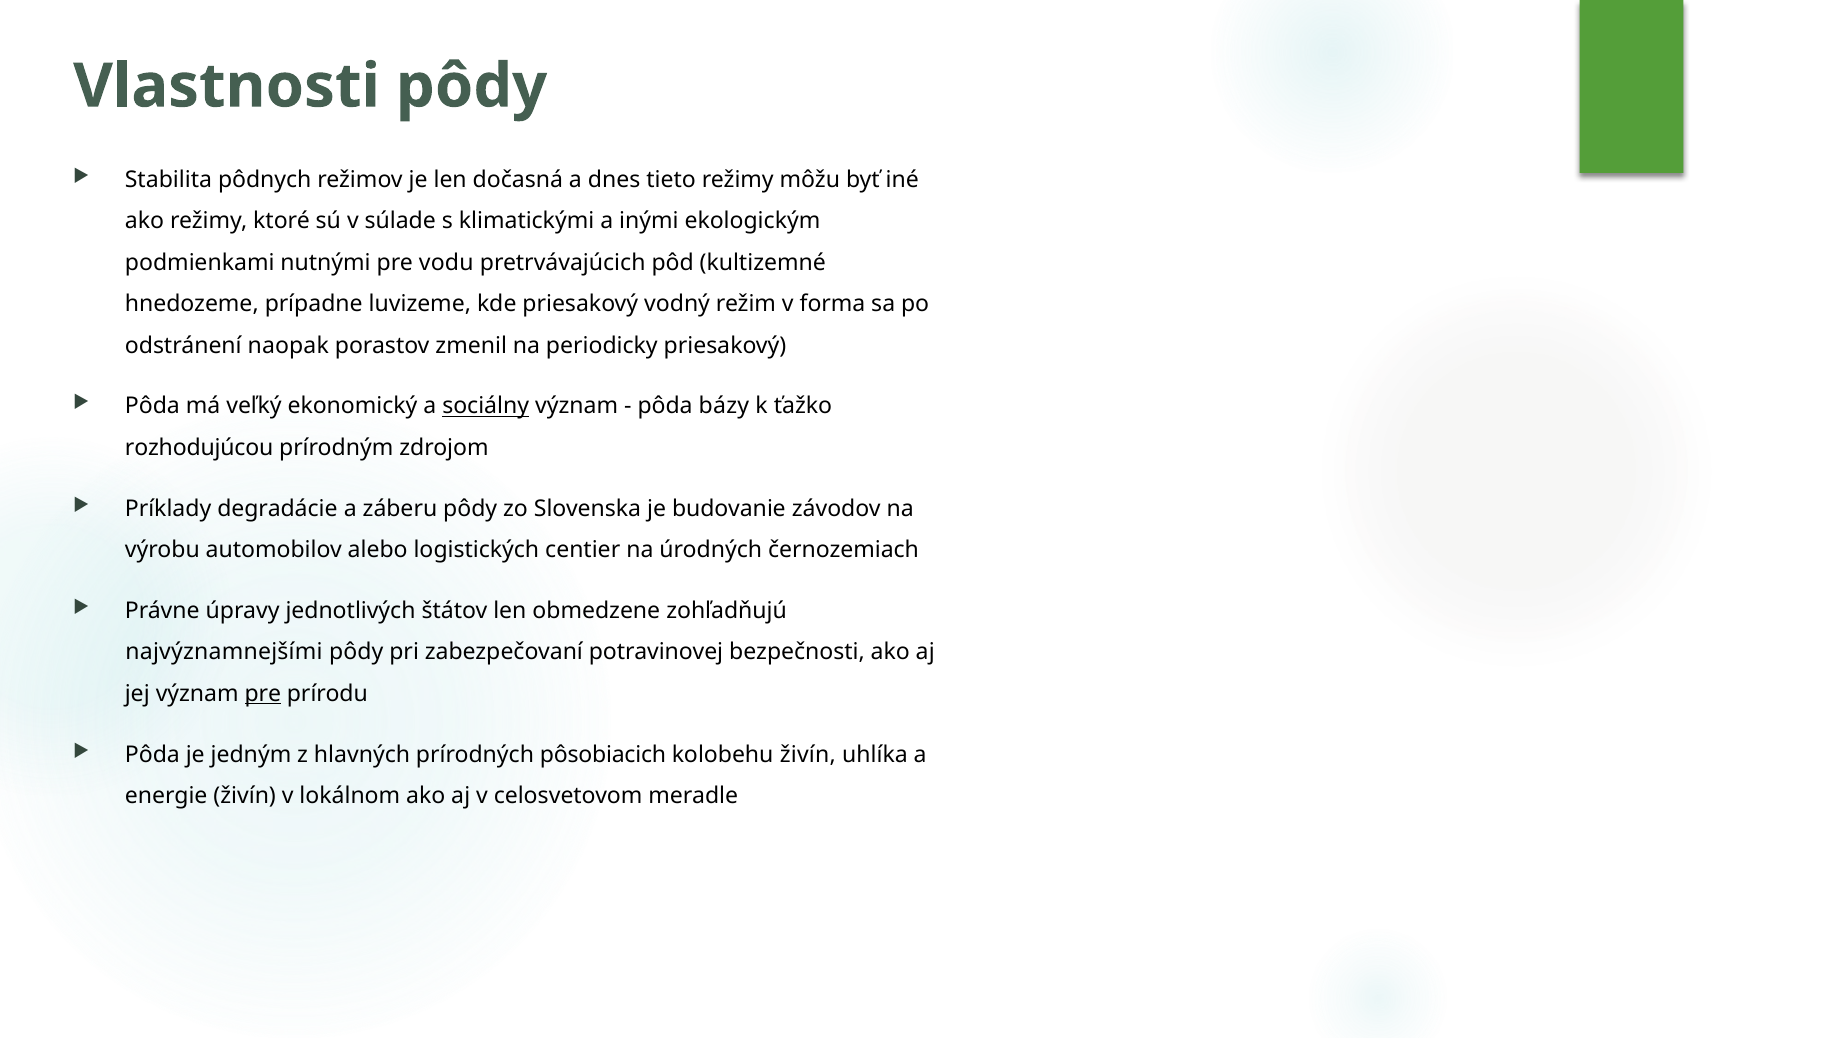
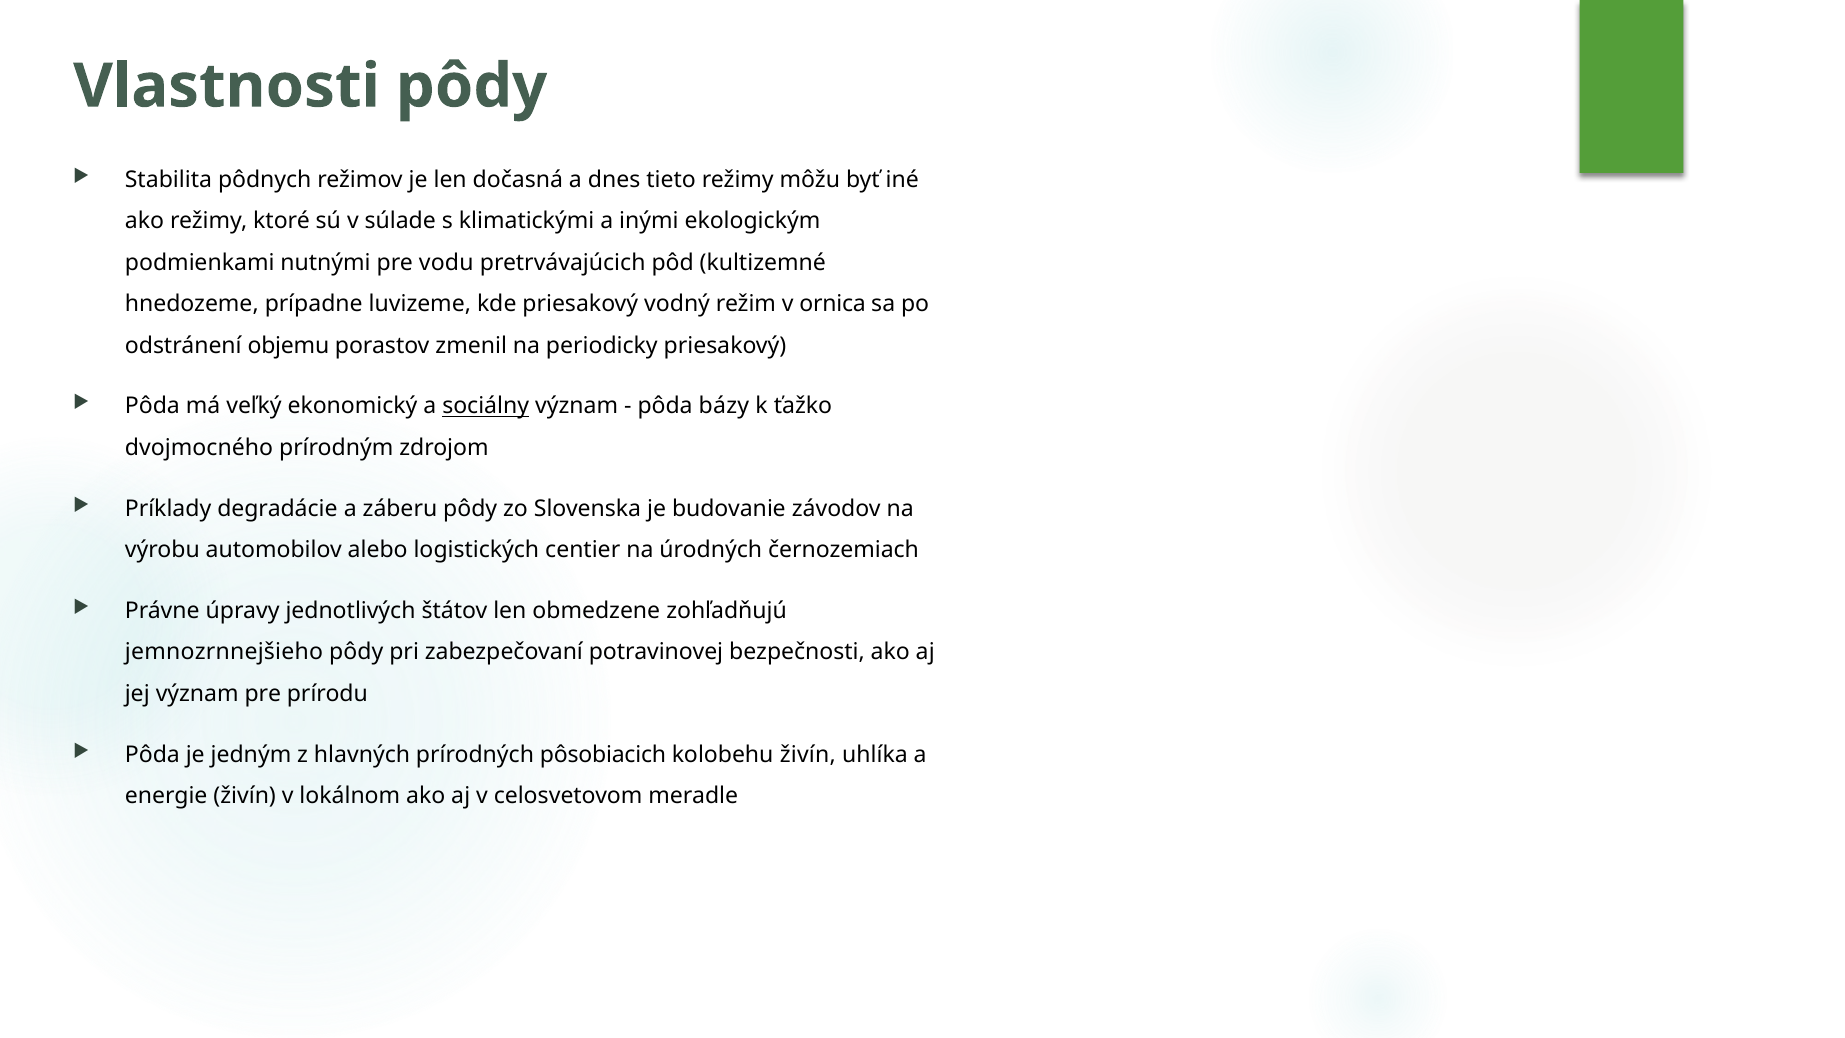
forma: forma -> ornica (833, 304)
naopak: naopak -> objemu (288, 345)
rozhodujúcou: rozhodujúcou -> dvojmocného (199, 448)
najvýznamnejšími: najvýznamnejšími -> jemnozrnnejšieho (224, 652)
pre underline: present -> none (263, 694)
